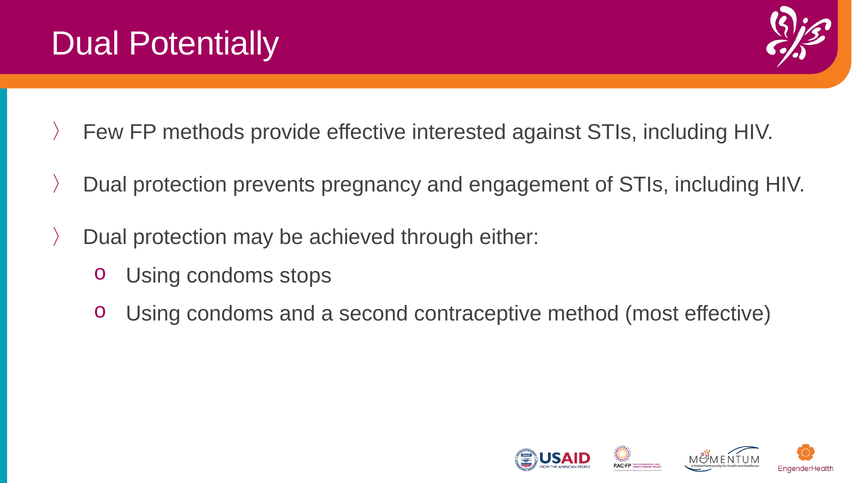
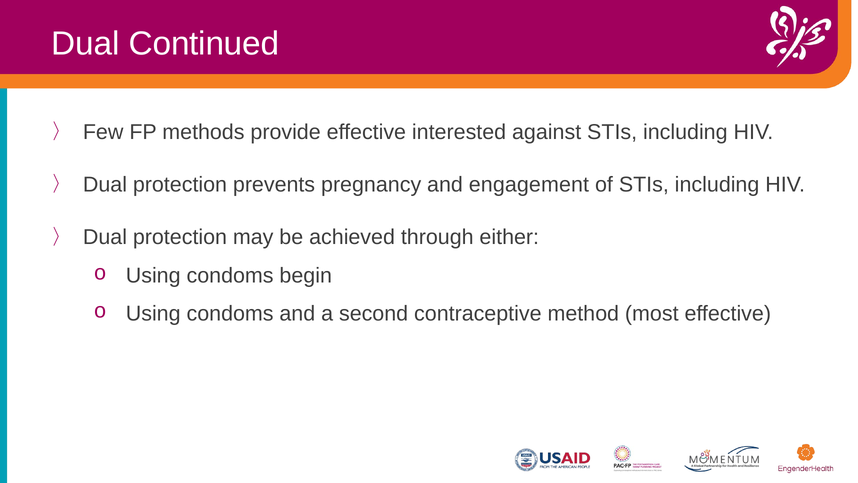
Potentially: Potentially -> Continued (204, 44)
stops: stops -> begin (306, 275)
